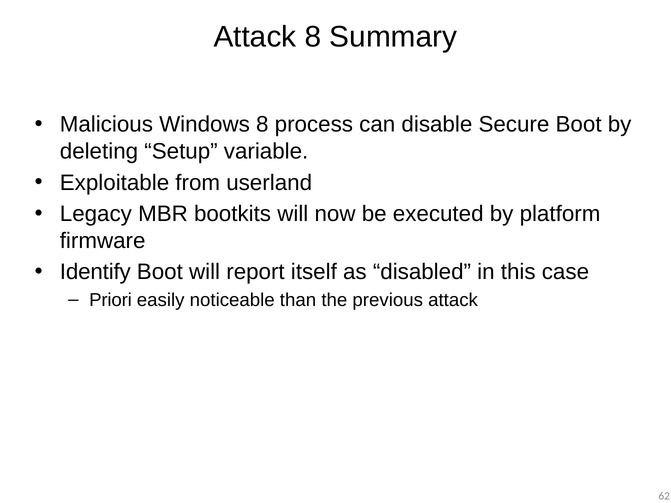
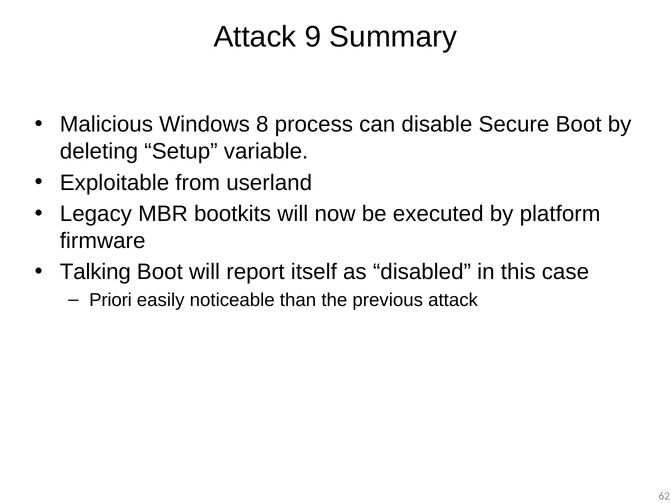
Attack 8: 8 -> 9 (313, 37)
Identify: Identify -> Talking (95, 272)
